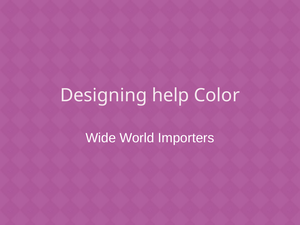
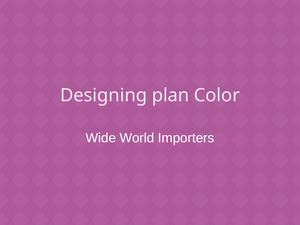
help: help -> plan (171, 95)
